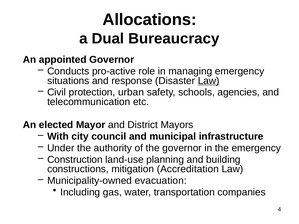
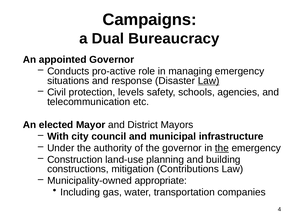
Allocations: Allocations -> Campaigns (150, 20)
urban: urban -> levels (131, 92)
the underline: none -> present (222, 148)
Accreditation: Accreditation -> Contributions (188, 169)
evacuation: evacuation -> appropriate (161, 181)
